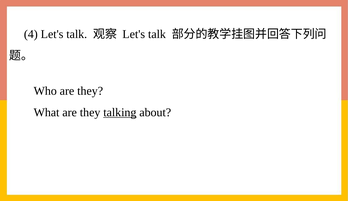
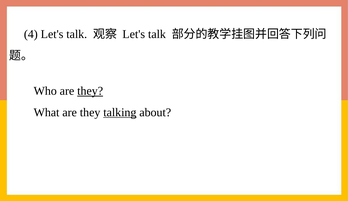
they underline: none -> present (90, 91)
